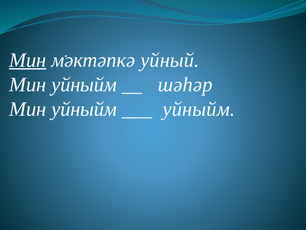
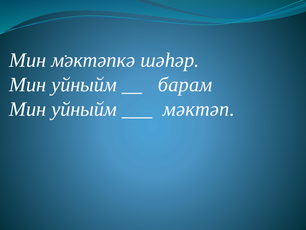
Мин underline: present -> none (28, 60)
уйный: уйный -> шәһәр (170, 60)
шәһәр: шәһәр -> барам (185, 85)
уйныйм: уйныйм -> мәктәп (199, 109)
